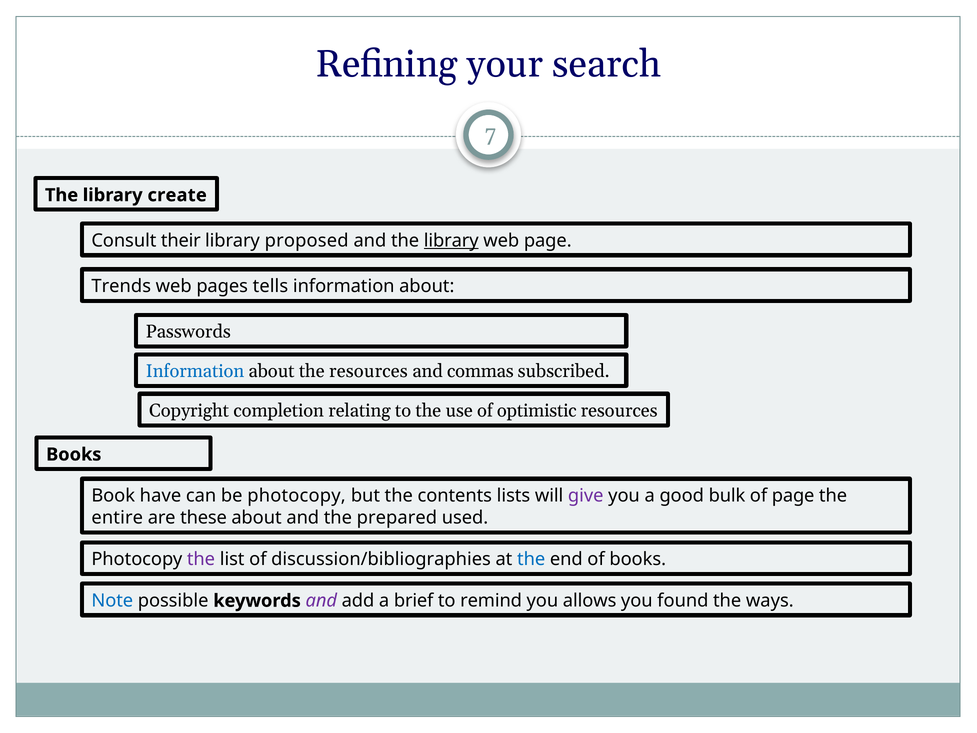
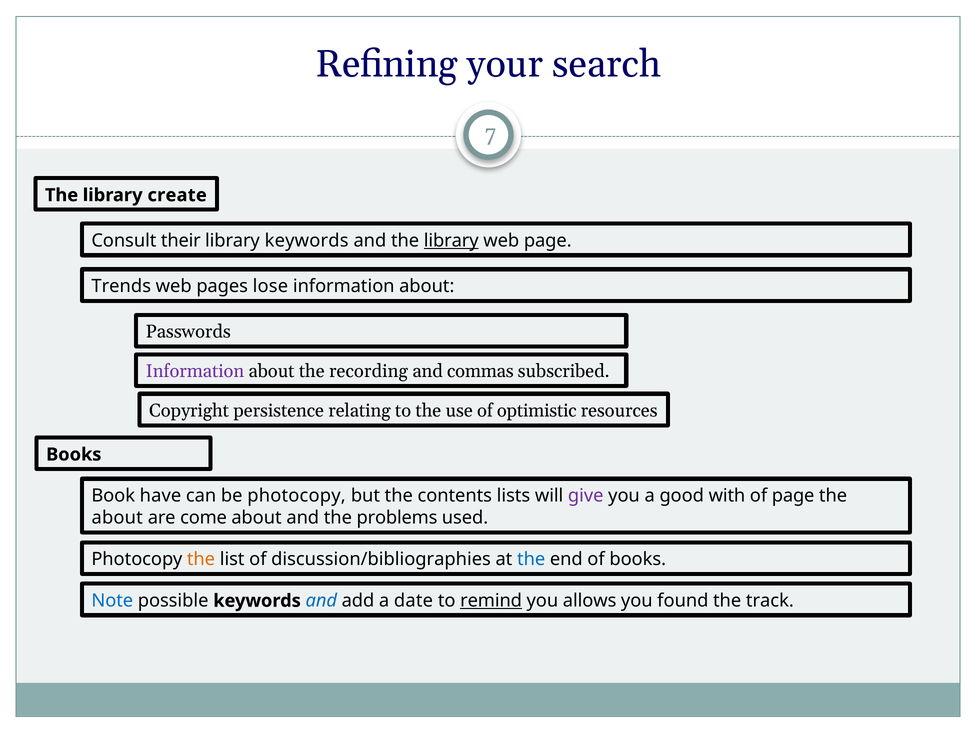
library proposed: proposed -> keywords (307, 241)
tells: tells -> lose (270, 286)
Information colour: blue -> purple (195, 371)
the resources: resources -> recording (368, 371)
completion: completion -> persistence (279, 411)
bulk: bulk -> with (727, 496)
entire: entire -> about (117, 518)
these: these -> come (204, 518)
prepared: prepared -> problems (397, 518)
the colour: purple -> orange (201, 559)
and colour: purple -> blue (321, 601)
brief: brief -> date (413, 601)
remind underline: none -> present (491, 601)
ways: ways -> track (770, 601)
